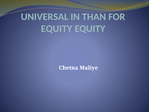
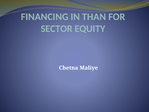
UNIVERSAL: UNIVERSAL -> FINANCING (45, 17)
EQUITY: EQUITY -> SECTOR (57, 29)
